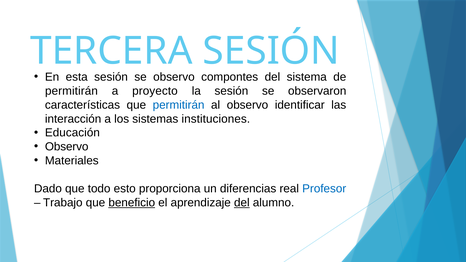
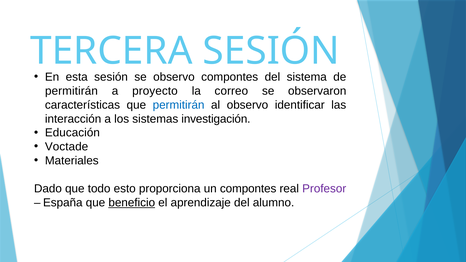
la sesión: sesión -> correo (231, 91)
instituciones: instituciones -> investigación (216, 119)
Observo: Observo -> Voctade (67, 147)
un diferencias: diferencias -> compontes (248, 189)
Profesor colour: blue -> purple (324, 189)
Trabajo: Trabajo -> España (63, 203)
del underline: present -> none (242, 203)
